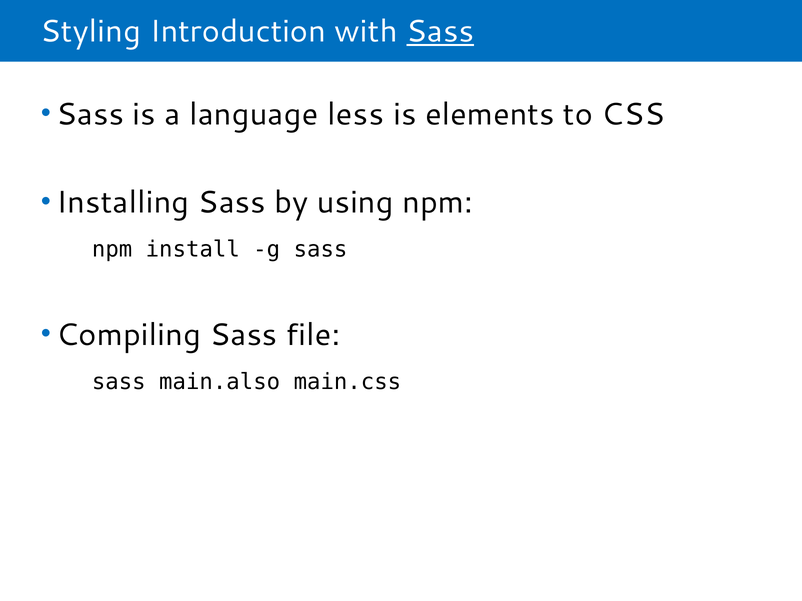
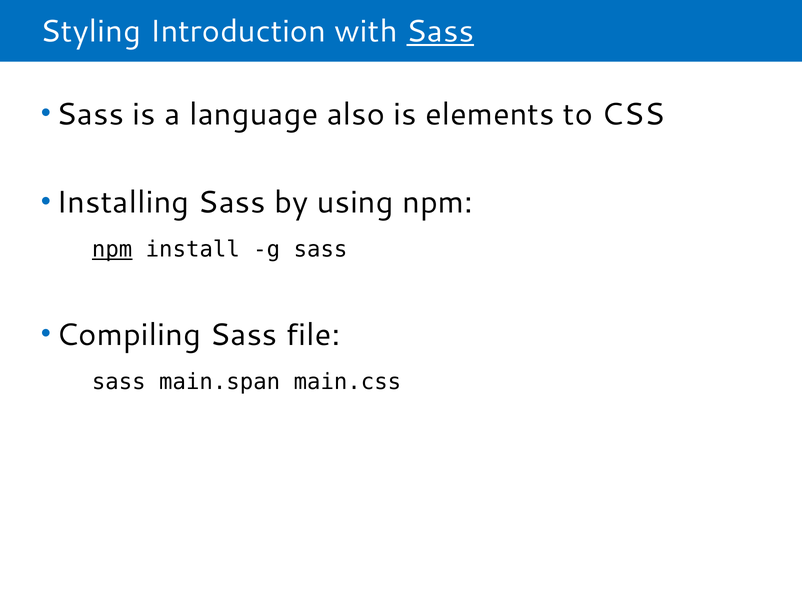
less: less -> also (356, 114)
npm underline: none -> present (112, 250)
main.also: main.also -> main.span (220, 382)
